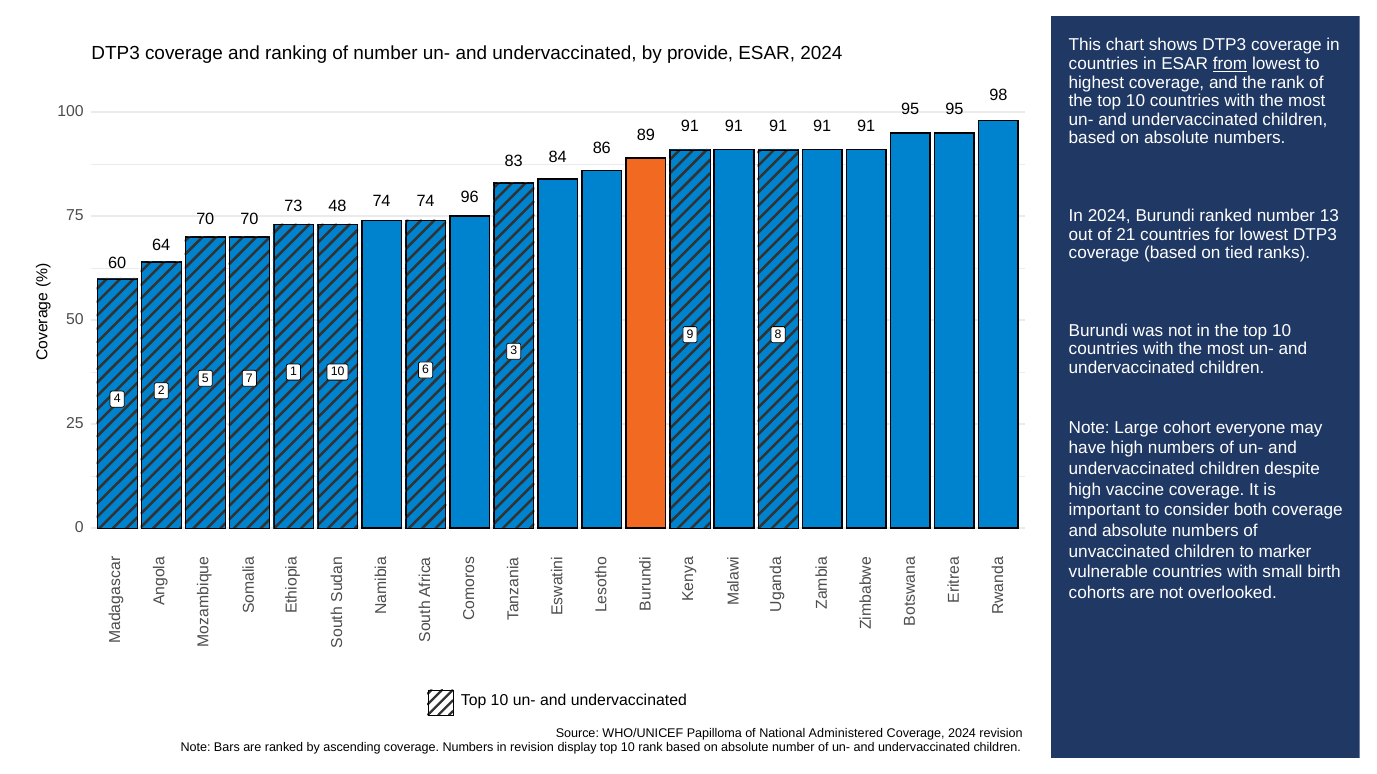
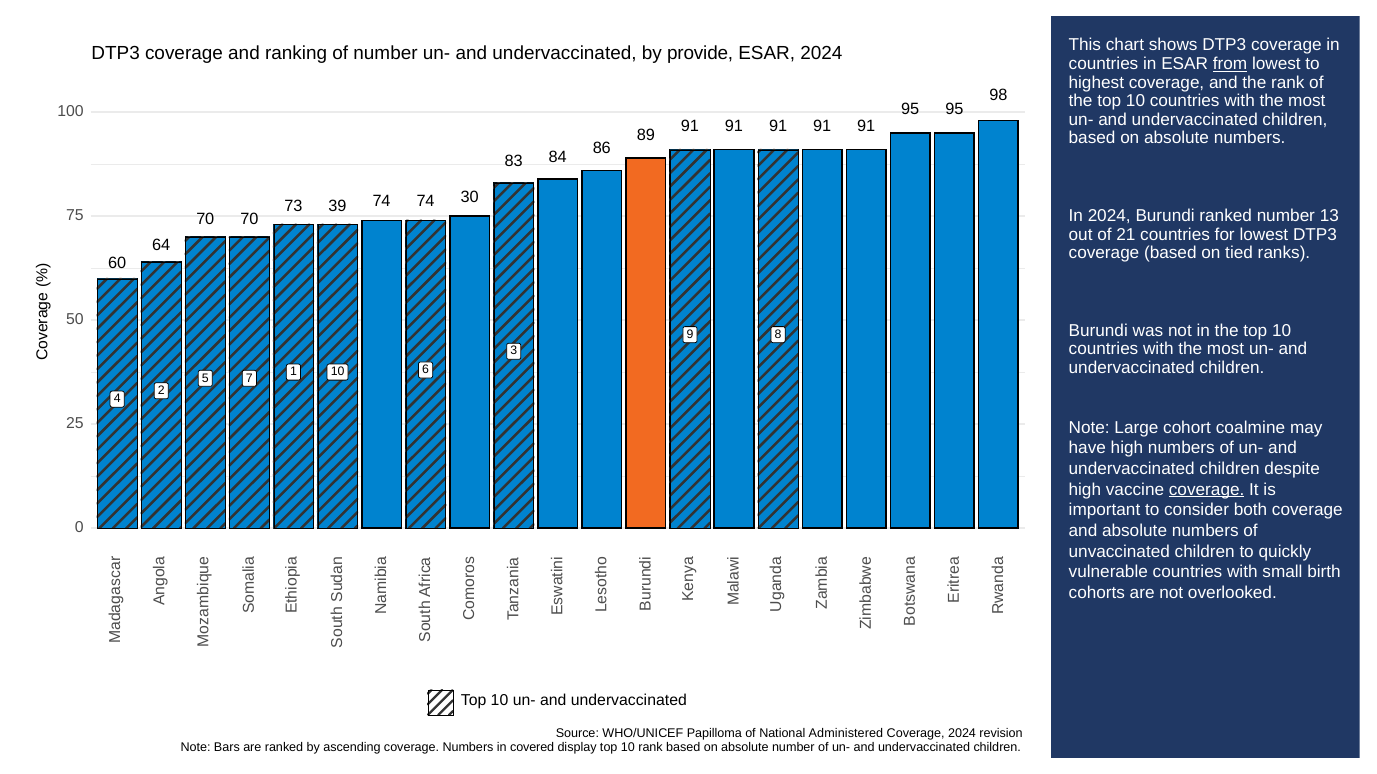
96: 96 -> 30 (470, 197)
48: 48 -> 39 (337, 206)
everyone: everyone -> coalmine (1251, 428)
coverage underline: none -> present (1207, 490)
marker: marker -> quickly (1285, 552)
in revision: revision -> covered (532, 747)
